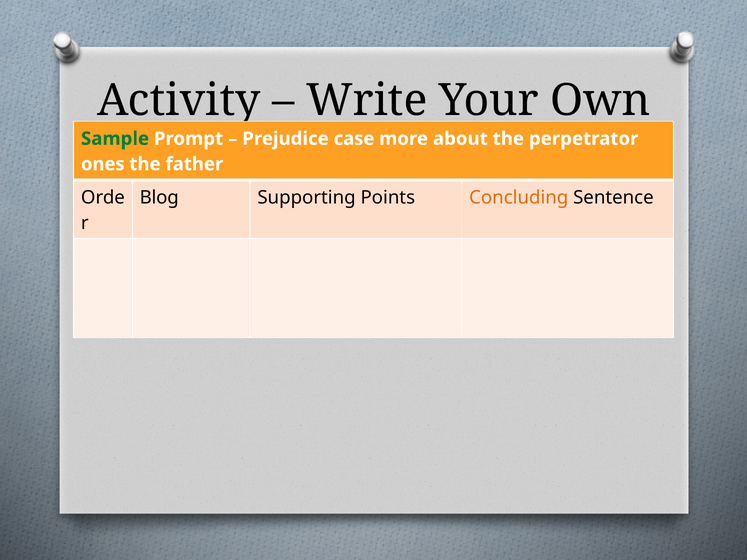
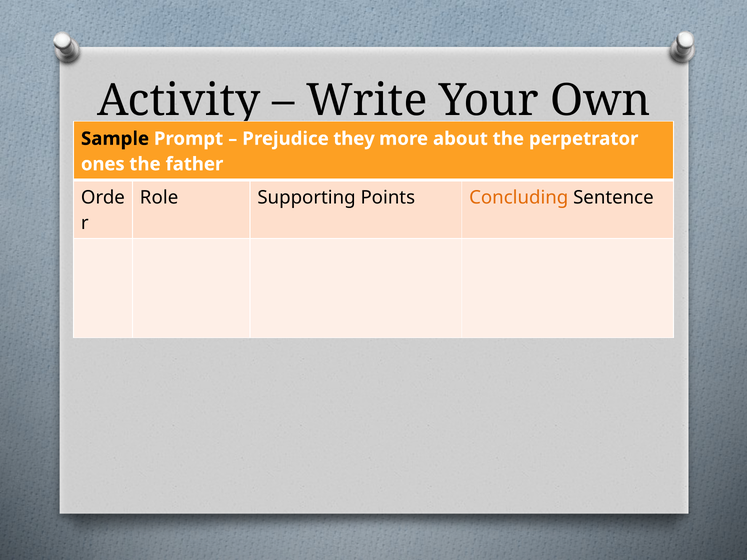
Sample colour: green -> black (115, 139)
case: case -> they (354, 139)
Blog: Blog -> Role (159, 198)
